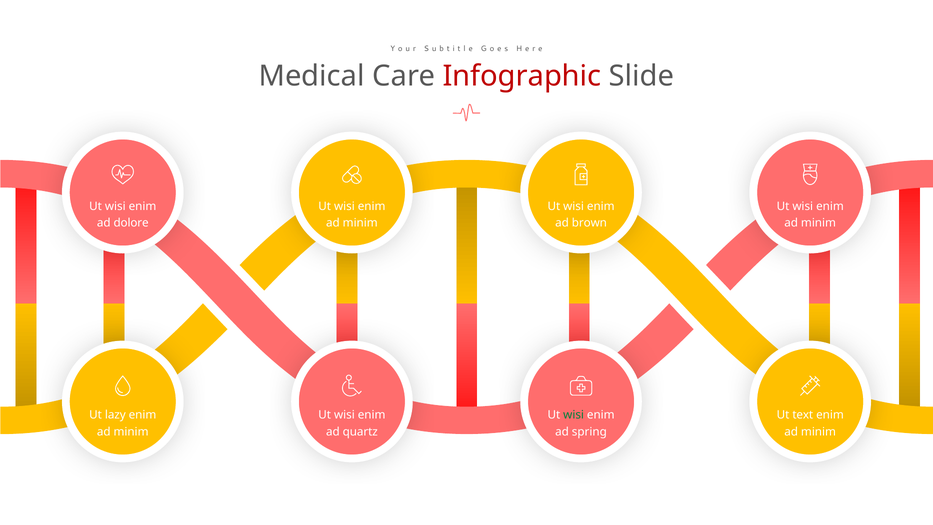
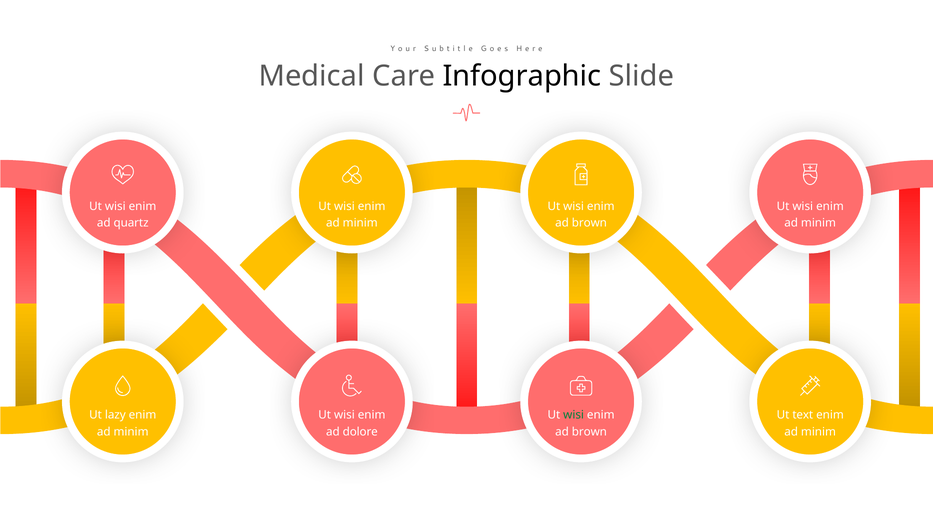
Infographic colour: red -> black (522, 76)
dolore: dolore -> quartz (131, 223)
quartz: quartz -> dolore (360, 432)
spring: spring -> brown (589, 432)
